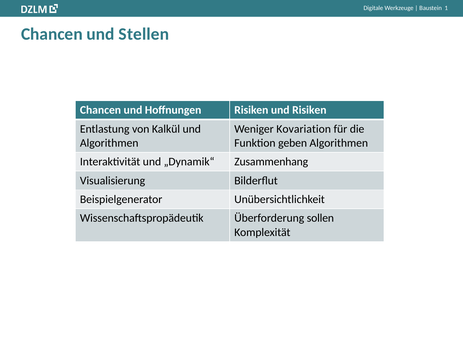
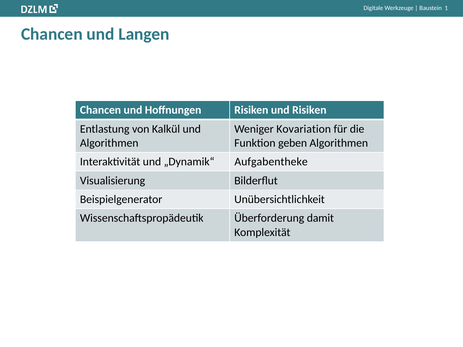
Stellen: Stellen -> Langen (144, 34)
Zusammenhang: Zusammenhang -> Aufgabentheke (271, 162)
sollen: sollen -> damit (320, 218)
